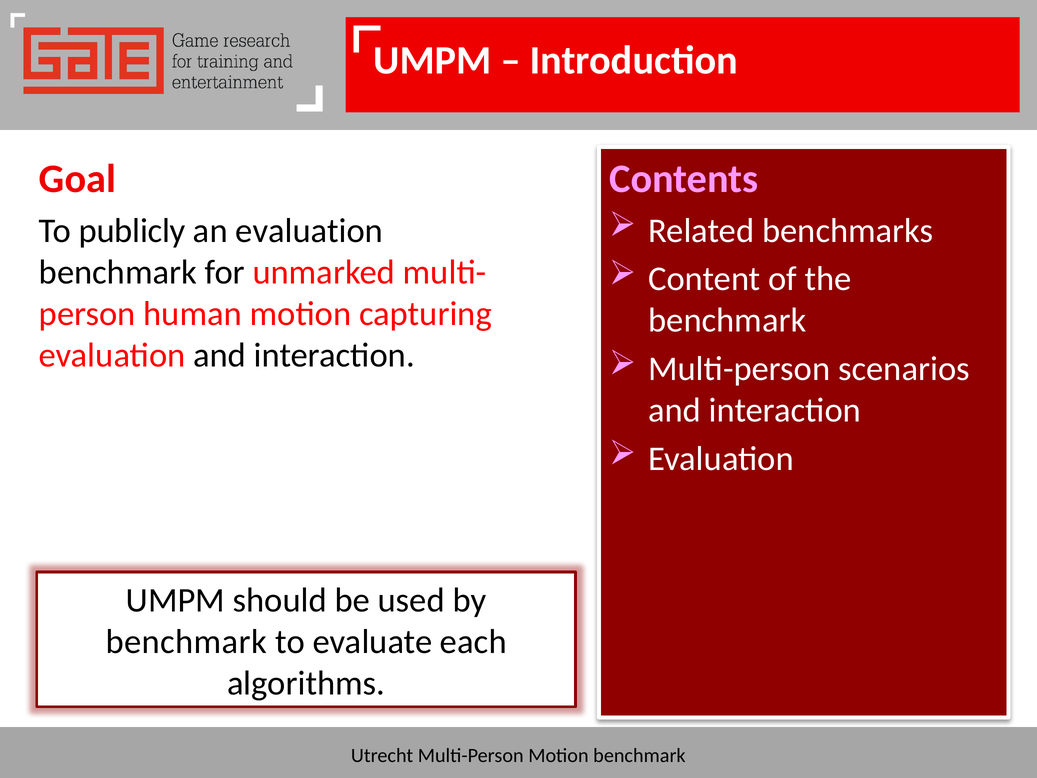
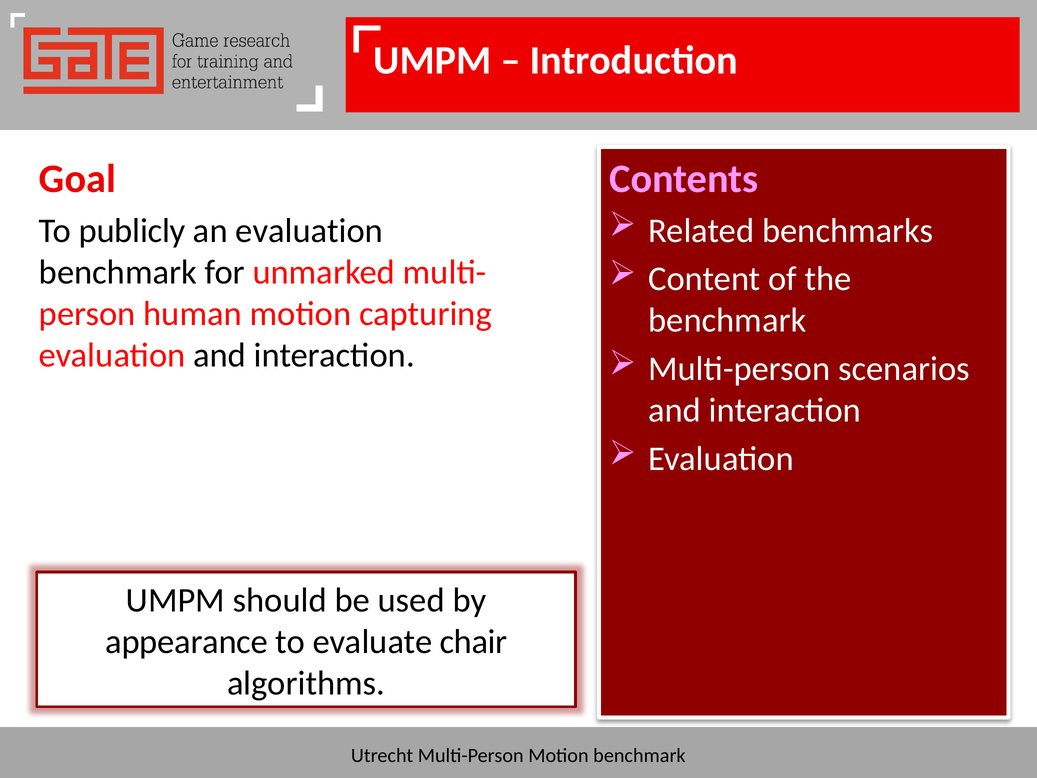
benchmark: benchmark -> appearance (187, 642)
each: each -> chair (474, 642)
